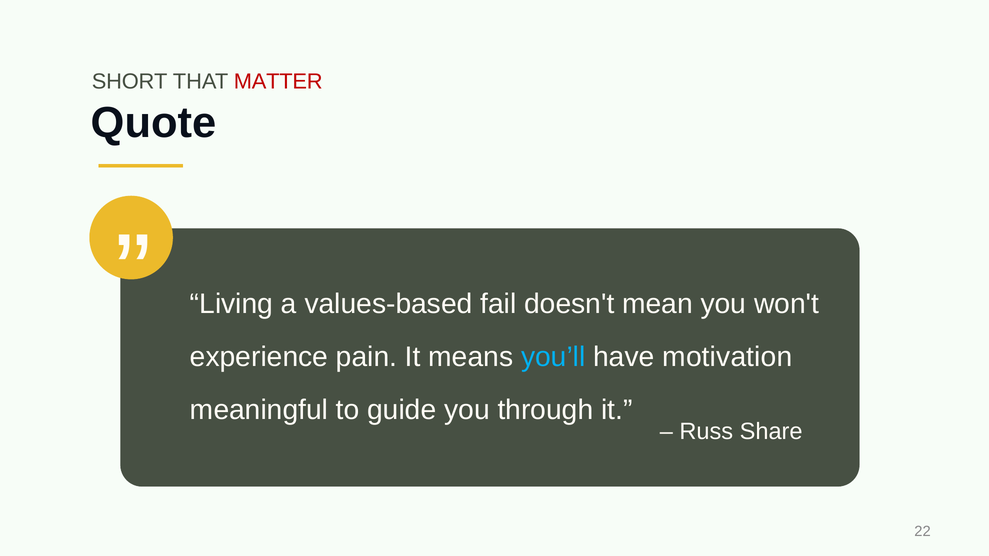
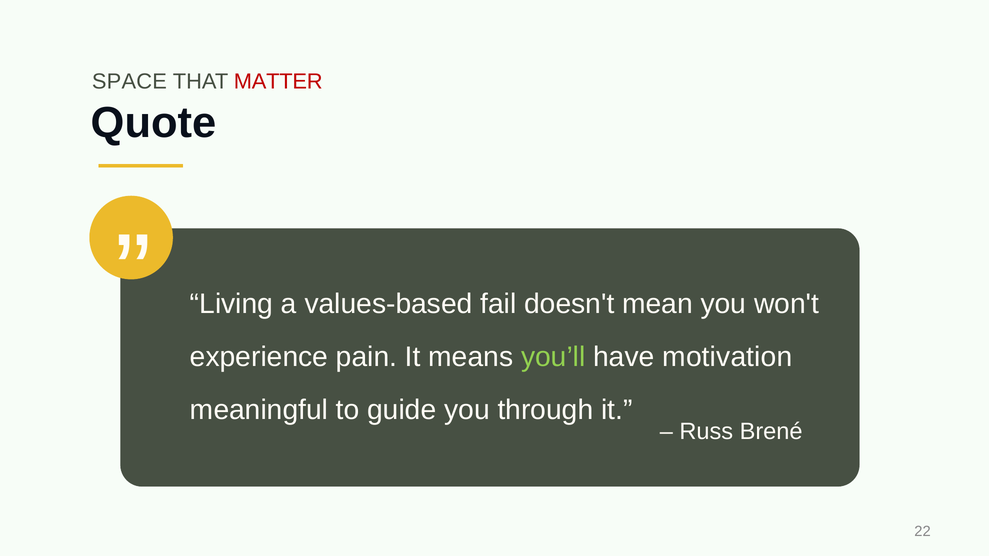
SHORT: SHORT -> SPACE (129, 81)
you’ll colour: light blue -> light green (553, 357)
Share: Share -> Brené (771, 432)
